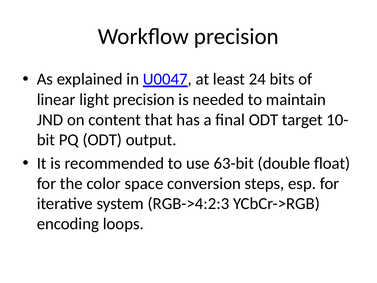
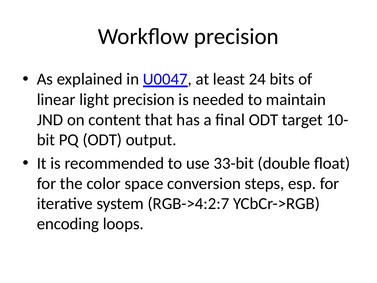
63-bit: 63-bit -> 33-bit (234, 163)
RGB->4:2:3: RGB->4:2:3 -> RGB->4:2:7 (188, 203)
